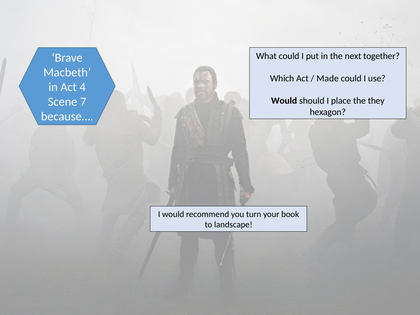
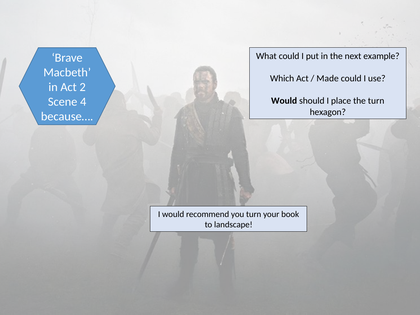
together: together -> example (381, 56)
4: 4 -> 2 (83, 87)
7: 7 -> 4 (83, 102)
the they: they -> turn (376, 101)
